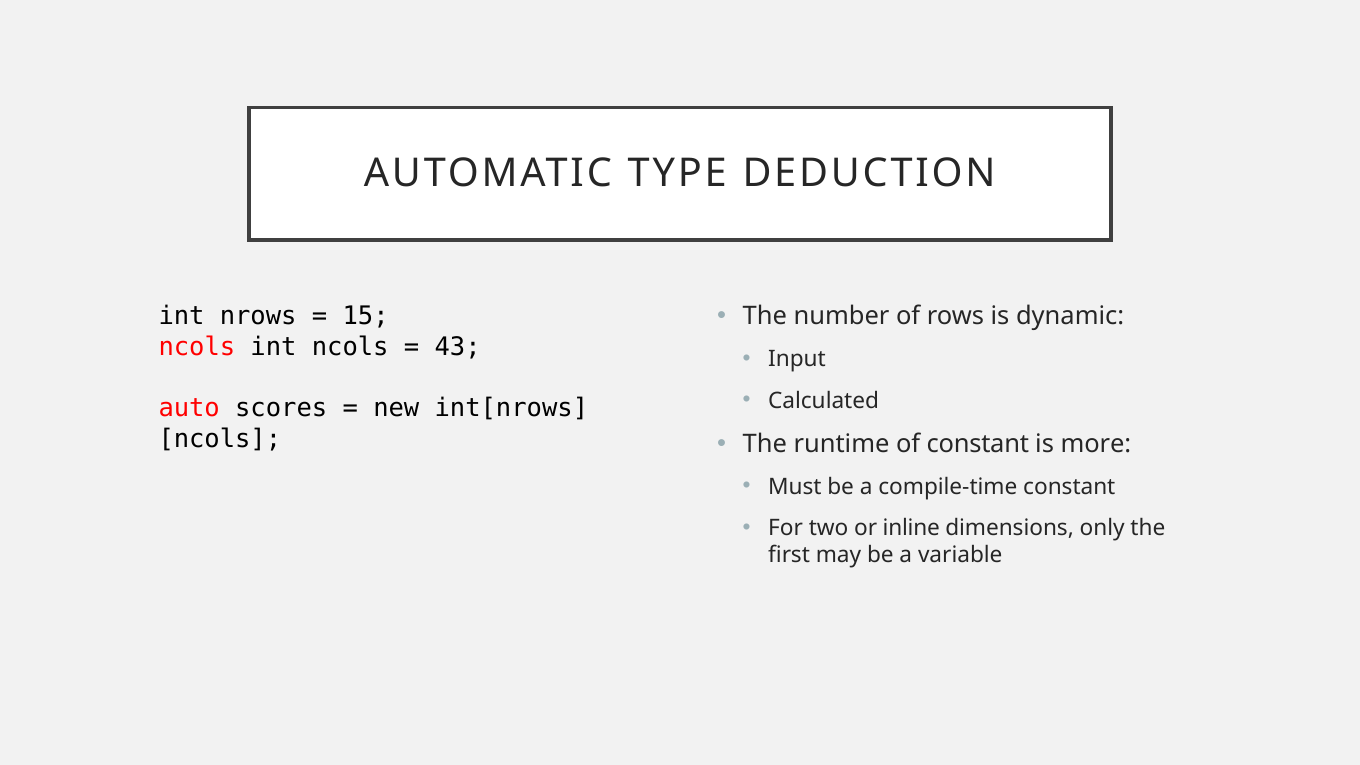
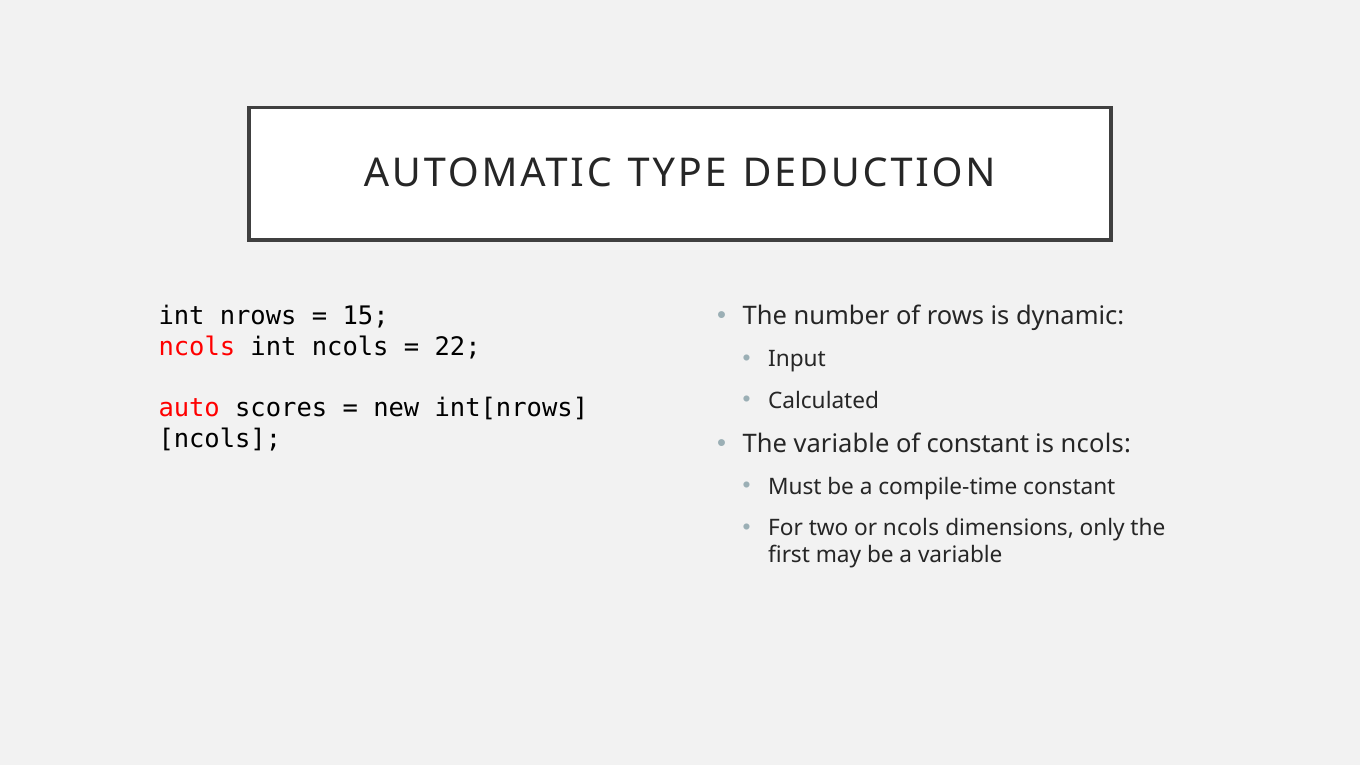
43: 43 -> 22 (458, 347)
The runtime: runtime -> variable (841, 444)
is more: more -> ncols (1096, 444)
or inline: inline -> ncols (911, 528)
